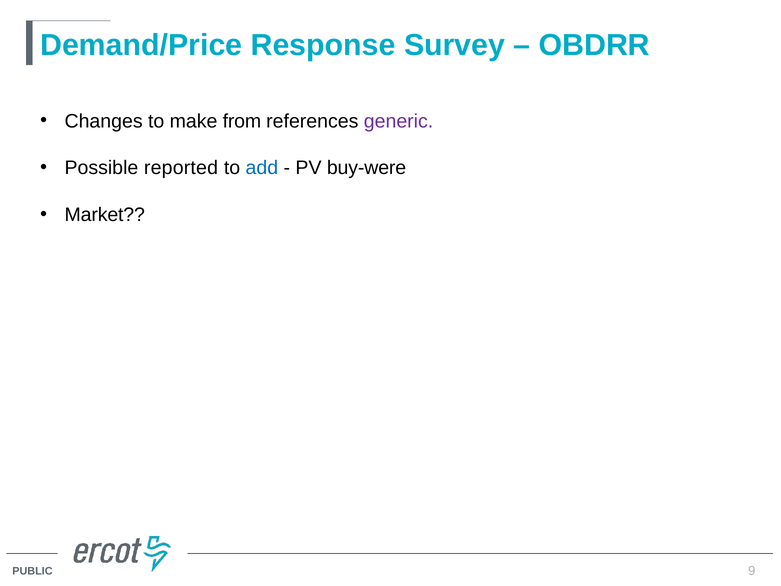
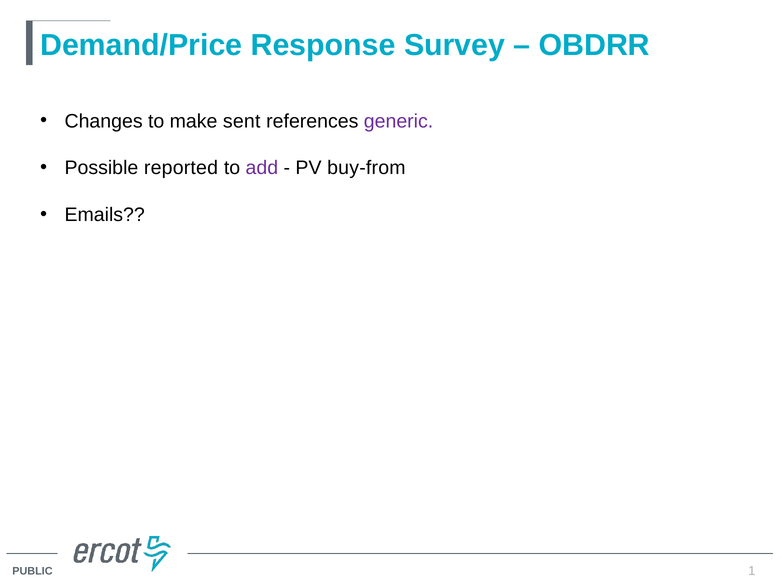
from: from -> sent (242, 121)
add colour: blue -> purple (262, 168)
buy-were: buy-were -> buy-from (366, 168)
Market: Market -> Emails (105, 215)
9: 9 -> 1 (752, 571)
